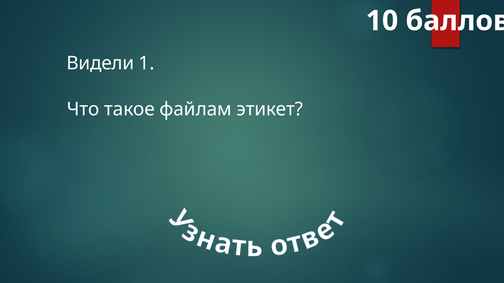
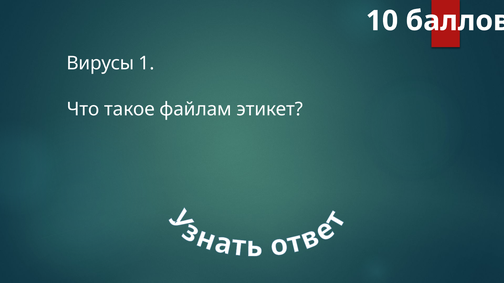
Видели: Видели -> Вирусы (100, 63)
